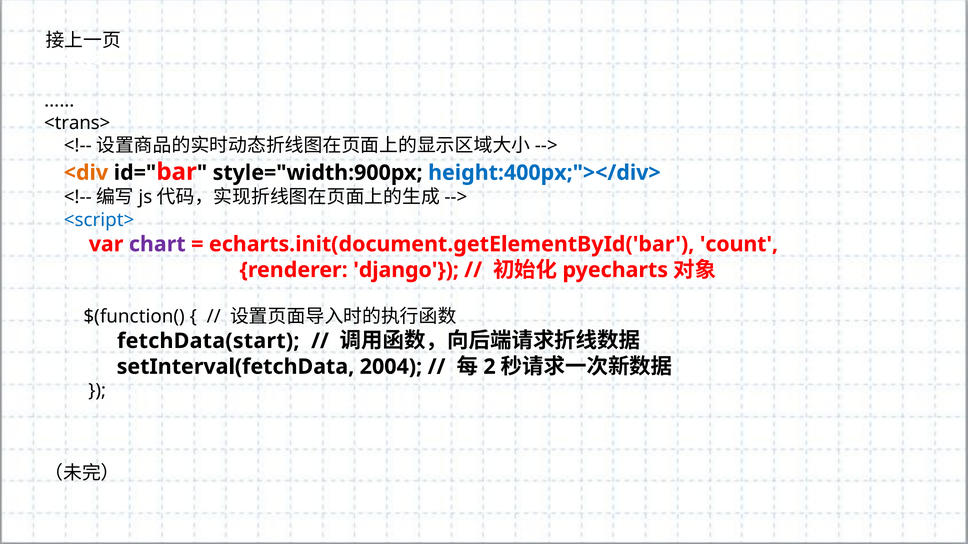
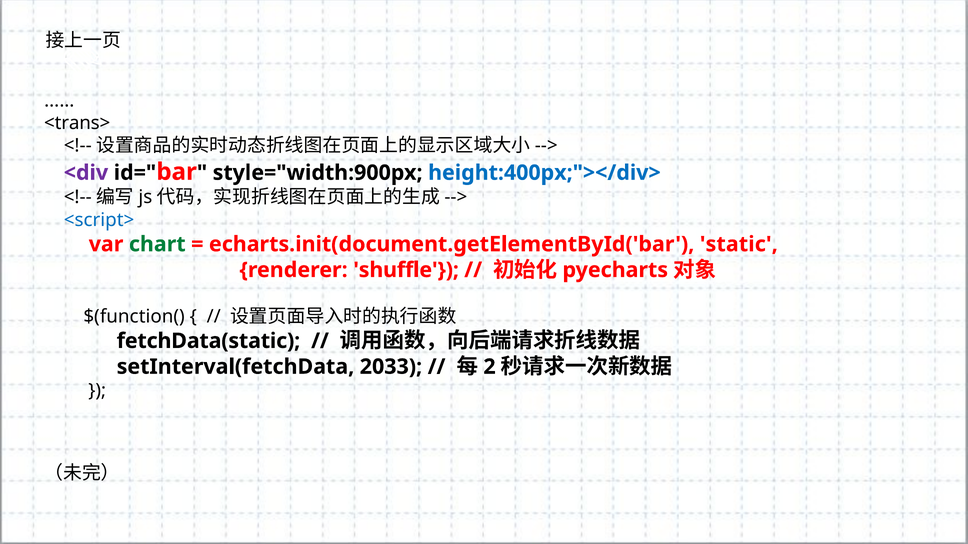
<div colour: orange -> purple (86, 173)
chart colour: purple -> green (157, 244)
count: count -> static (739, 244)
django: django -> shuffle (406, 270)
fetchData(start: fetchData(start -> fetchData(static (208, 341)
2004: 2004 -> 2033 (391, 367)
